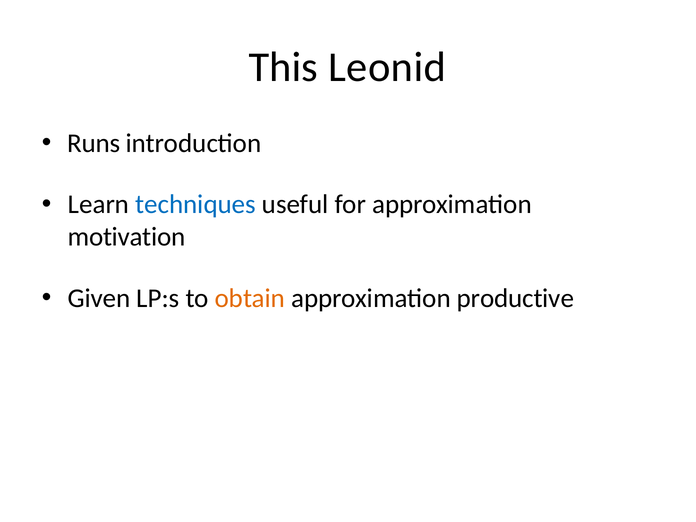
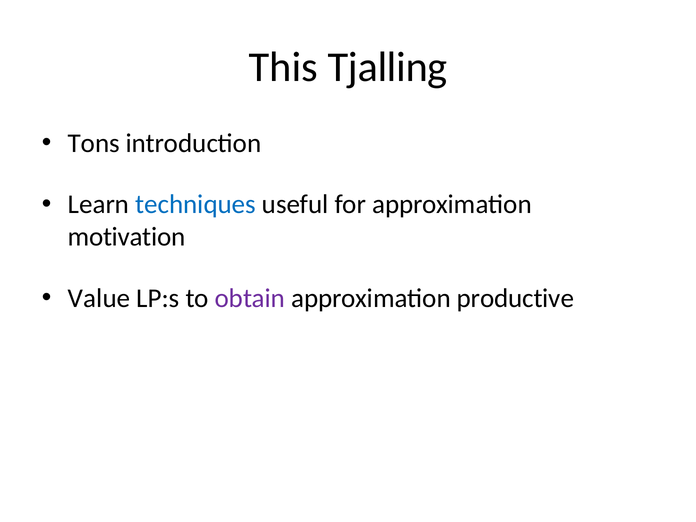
Leonid: Leonid -> Tjalling (388, 67)
Runs: Runs -> Tons (94, 143)
Given: Given -> Value (99, 298)
obtain colour: orange -> purple (250, 298)
